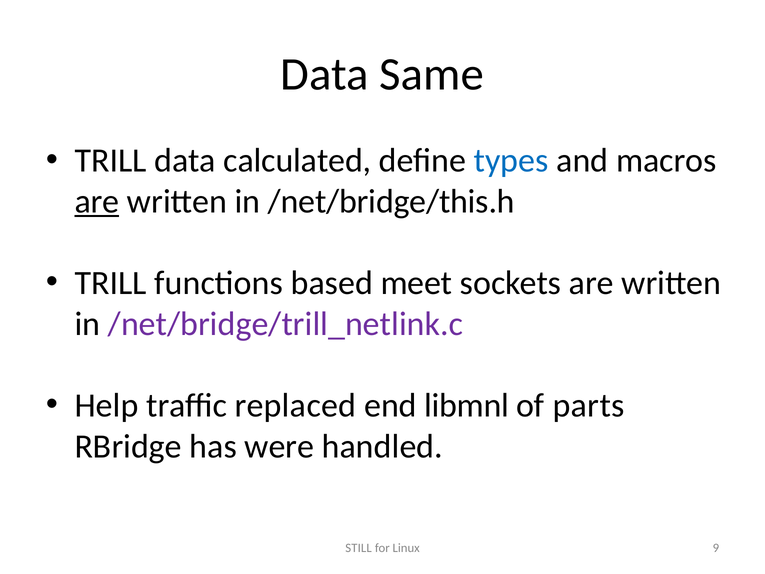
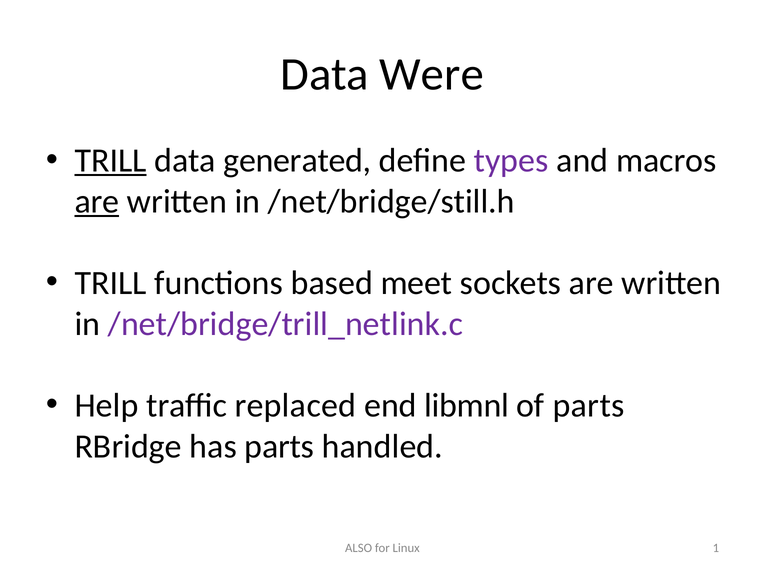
Same: Same -> Were (432, 74)
TRILL underline: none -> present (111, 160)
calculated: calculated -> generated (297, 160)
types colour: blue -> purple (511, 160)
/net/bridge/this.h: /net/bridge/this.h -> /net/bridge/still.h (391, 201)
has were: were -> parts (279, 446)
STILL: STILL -> ALSO (359, 548)
9: 9 -> 1 (716, 548)
